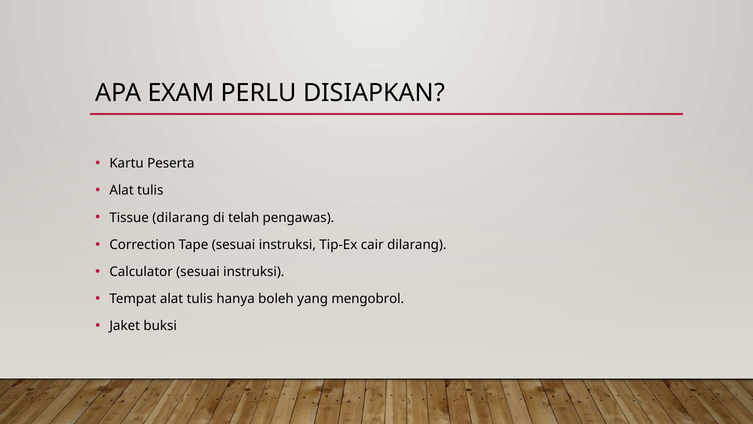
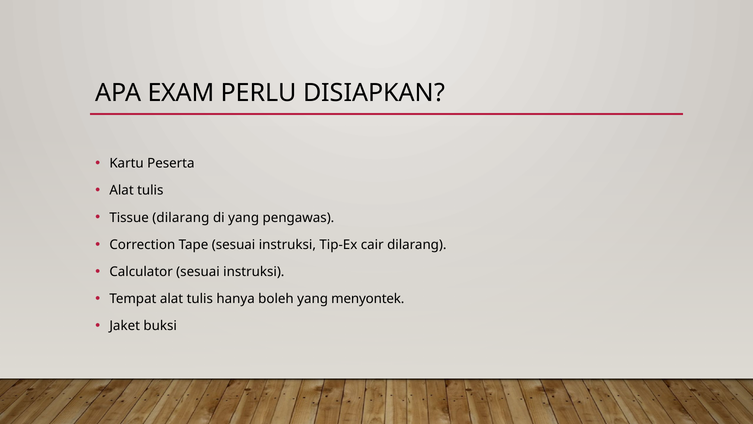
di telah: telah -> yang (244, 217)
mengobrol: mengobrol -> menyontek (368, 299)
